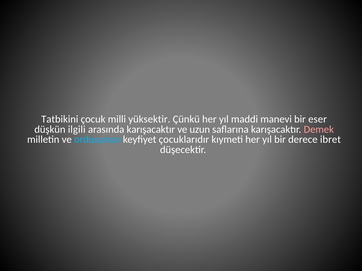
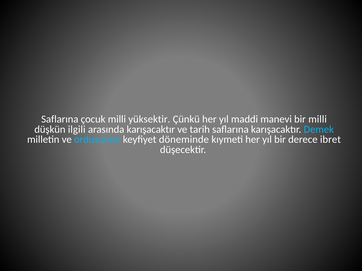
Tatbikini: Tatbikini -> Saflarına (60, 119)
bir eser: eser -> milli (318, 119)
uzun: uzun -> tarih (200, 130)
Demek colour: pink -> light blue (319, 130)
çocuklarıdır: çocuklarıdır -> döneminde (184, 140)
